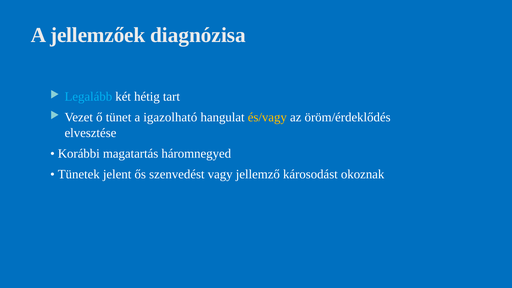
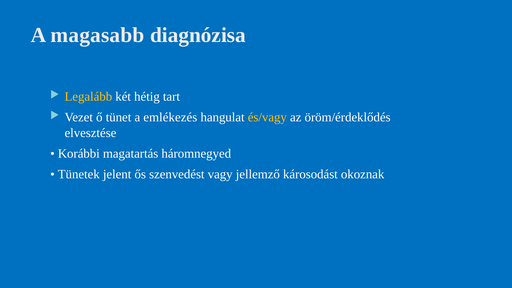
jellemzőek: jellemzőek -> magasabb (97, 35)
Legalább colour: light blue -> yellow (88, 97)
igazolható: igazolható -> emlékezés (170, 117)
